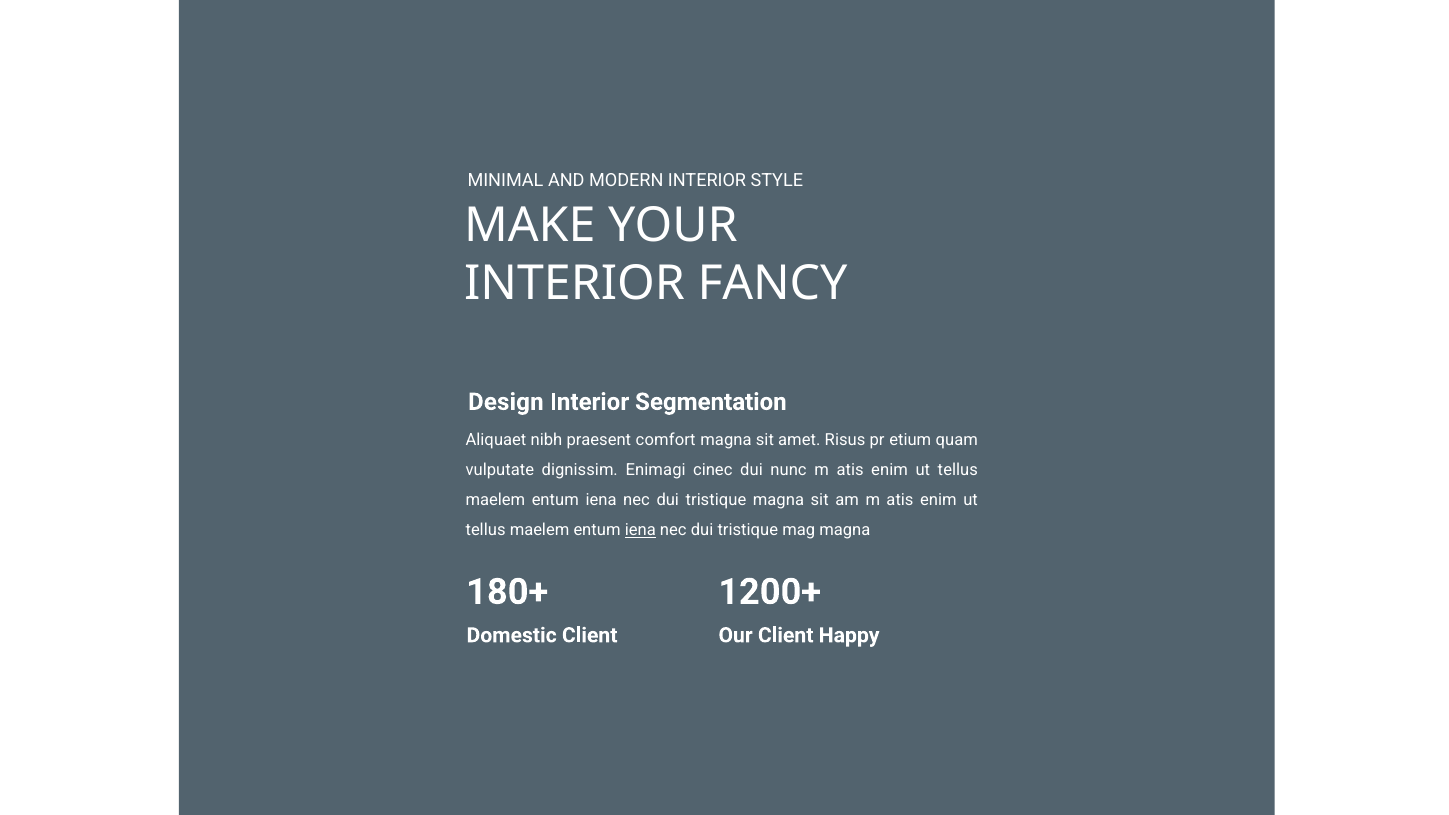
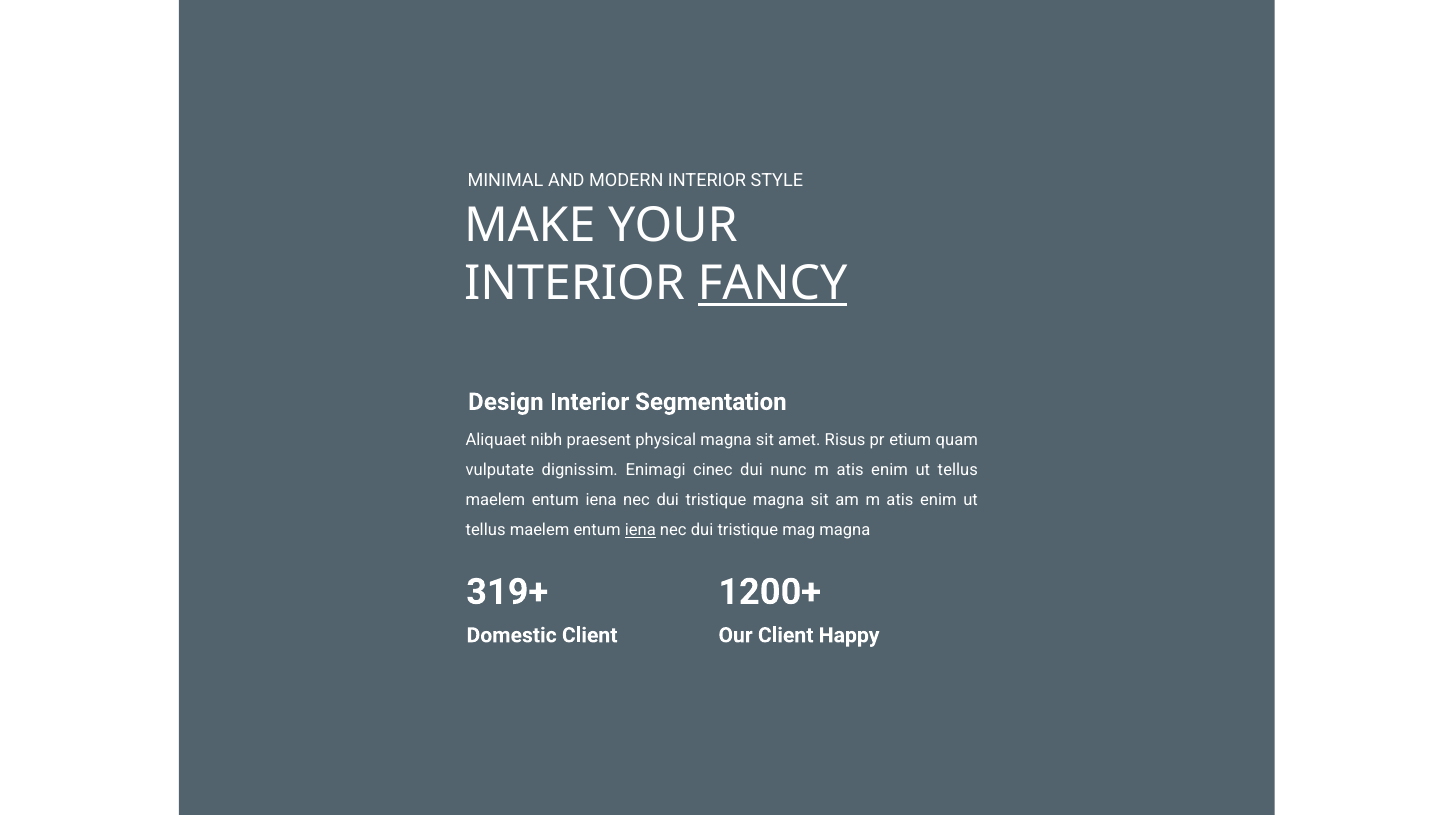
FANCY underline: none -> present (772, 284)
comfort: comfort -> physical (666, 440)
180+: 180+ -> 319+ (507, 592)
